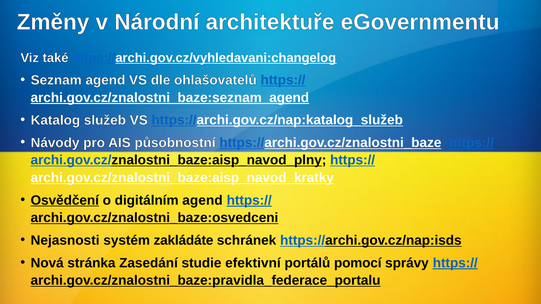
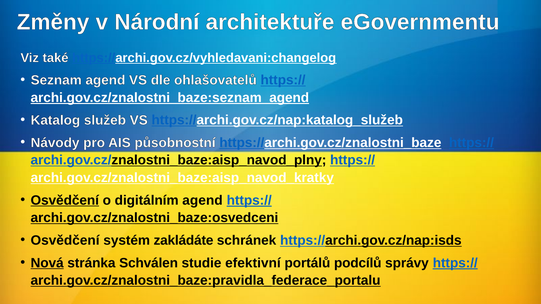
Nejasnosti: Nejasnosti -> Osvědčení (65, 241)
Nová underline: none -> present (47, 263)
Zasedání: Zasedání -> Schválen (149, 263)
pomocí: pomocí -> podcílů (358, 263)
